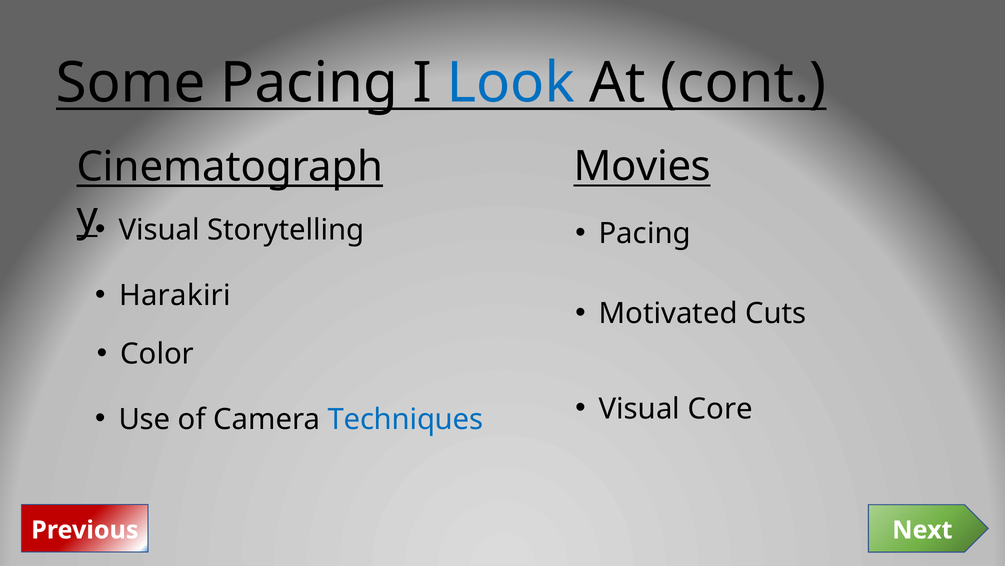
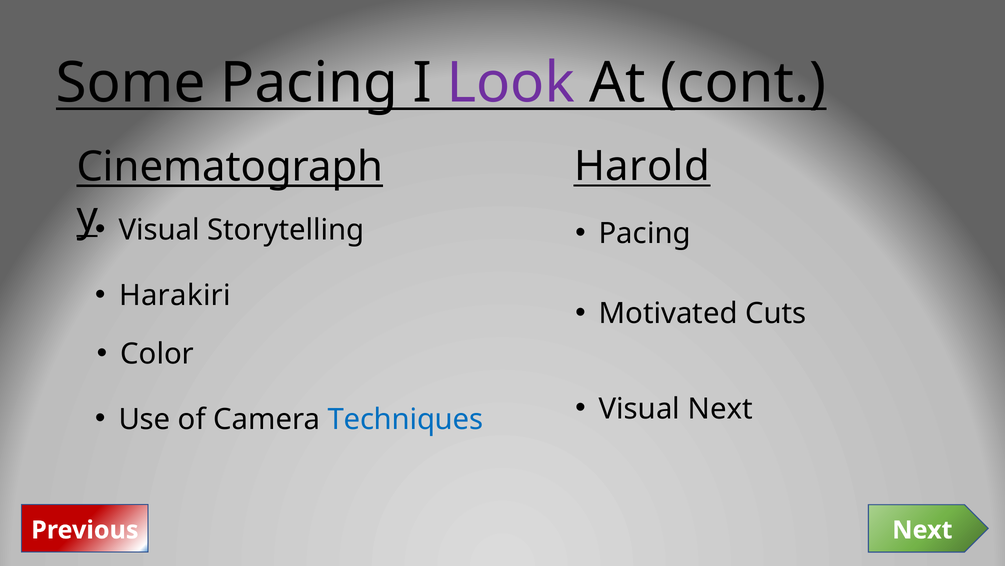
Look colour: blue -> purple (511, 83)
Movies: Movies -> Harold (642, 166)
Visual Core: Core -> Next (720, 408)
